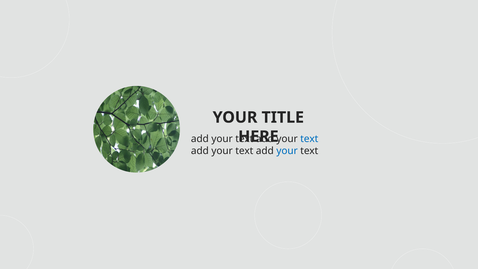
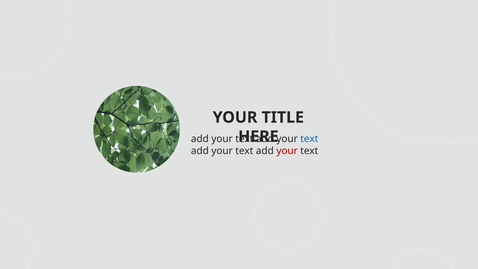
your colour: blue -> red (287, 151)
